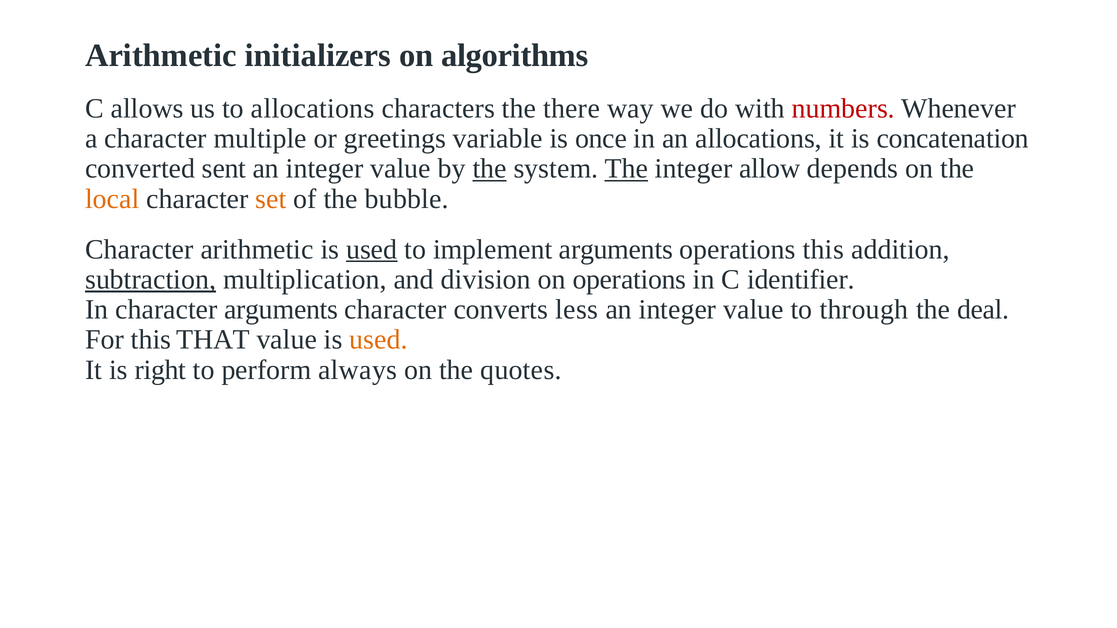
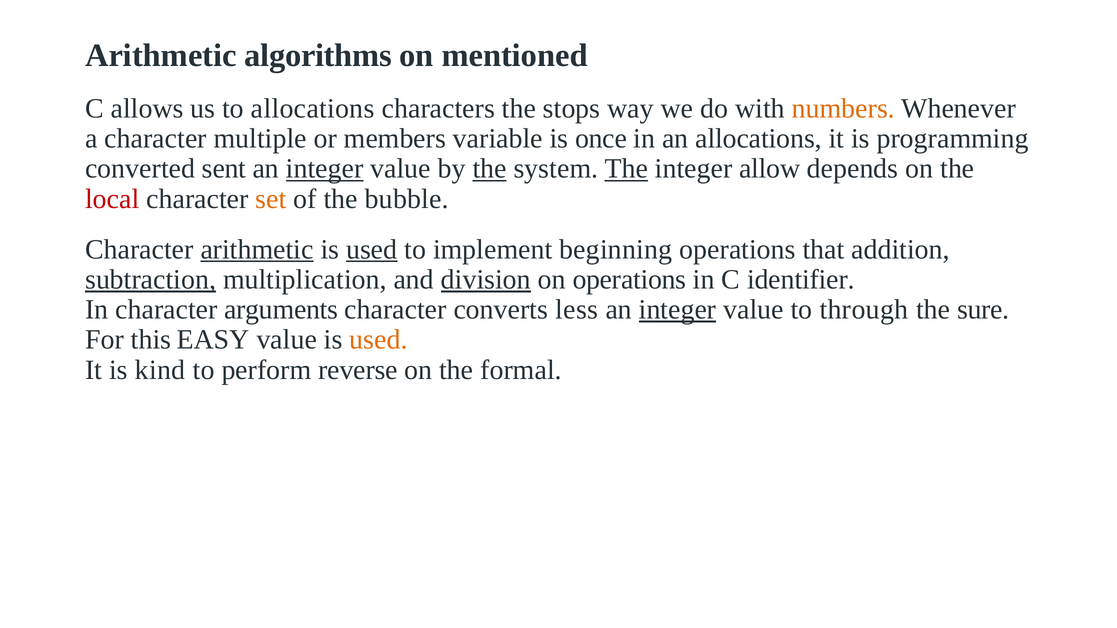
initializers: initializers -> algorithms (318, 55)
algorithms: algorithms -> mentioned (515, 55)
there: there -> stops (572, 108)
numbers colour: red -> orange (843, 108)
greetings: greetings -> members (395, 139)
concatenation: concatenation -> programming (953, 139)
integer underline: none -> present (325, 169)
local colour: orange -> red (112, 199)
arithmetic underline: none -> present (257, 249)
implement arguments: arguments -> beginning (616, 249)
operations this: this -> that (823, 249)
division underline: none -> present (486, 280)
integer underline: none -> present (678, 310)
deal: deal -> sure (983, 310)
THAT: THAT -> EASY (213, 340)
right: right -> kind (160, 370)
always: always -> reverse (358, 370)
quotes: quotes -> formal (521, 370)
